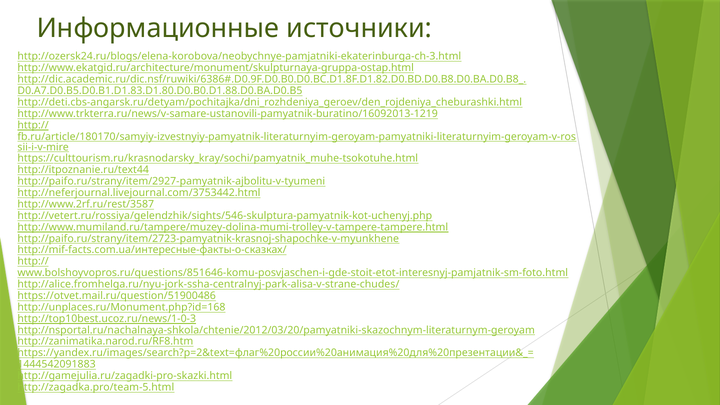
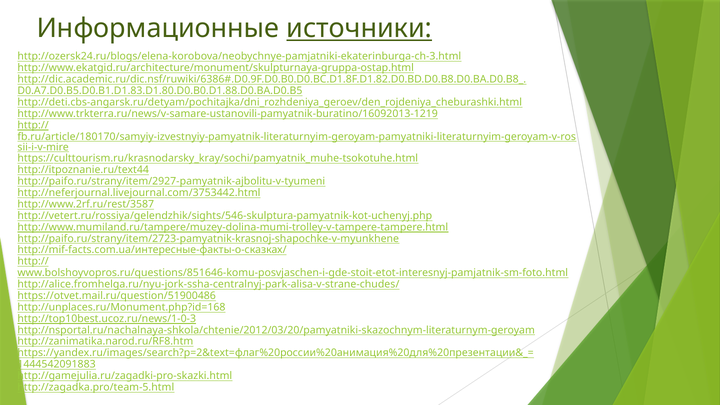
источники underline: none -> present (359, 29)
